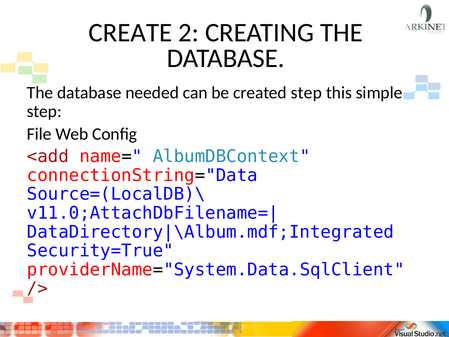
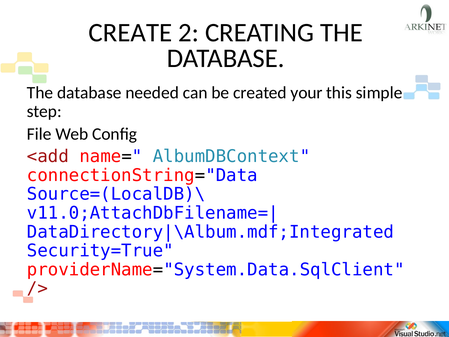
created step: step -> your (307, 93)
